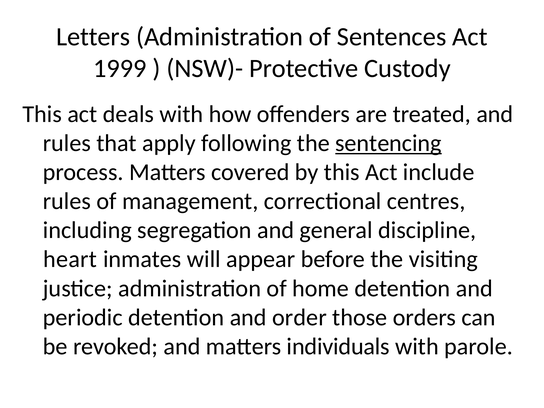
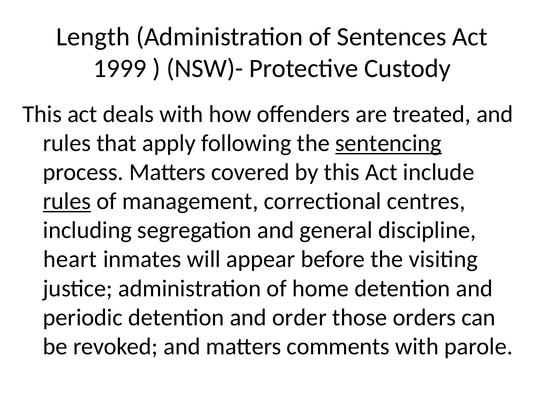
Letters: Letters -> Length (93, 37)
rules underline: none -> present (67, 201)
individuals: individuals -> comments (338, 346)
